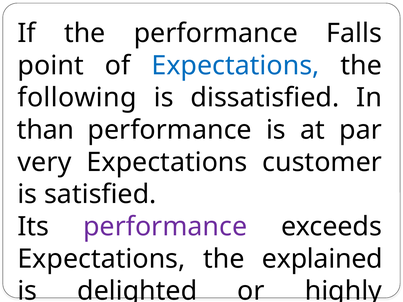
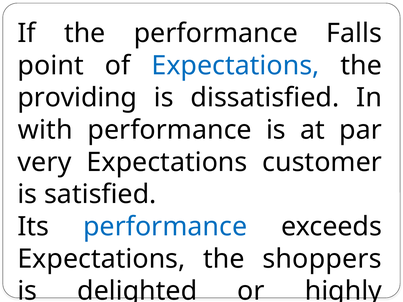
following: following -> providing (77, 98)
than: than -> with (45, 130)
performance colour: purple -> blue (165, 227)
explained: explained -> shoppers (322, 259)
